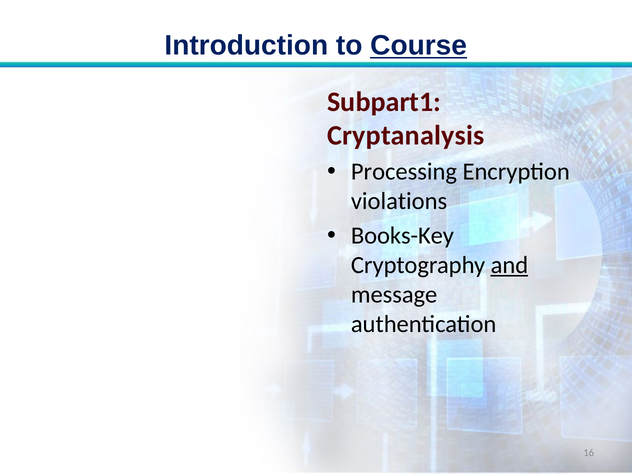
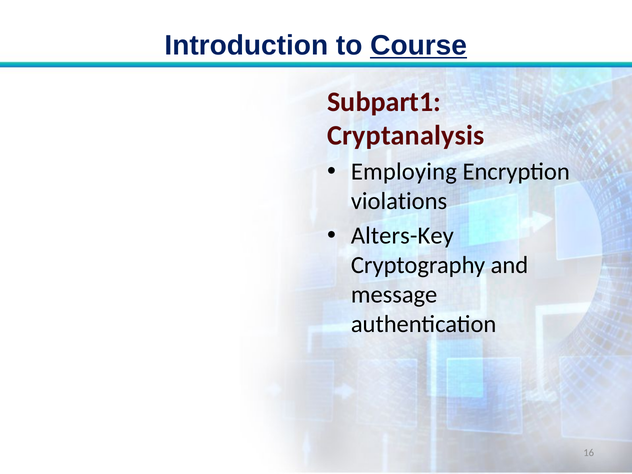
Processing: Processing -> Employing (404, 172)
Books-Key: Books-Key -> Alters-Key (402, 236)
and underline: present -> none (509, 265)
